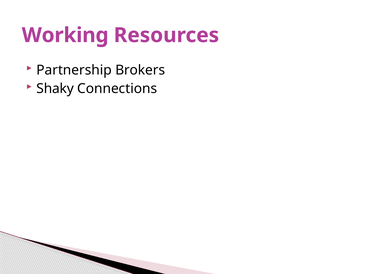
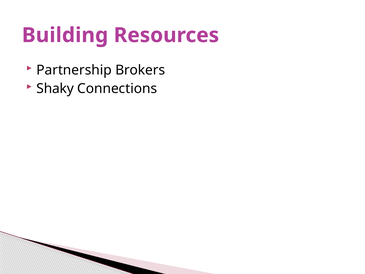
Working: Working -> Building (65, 35)
